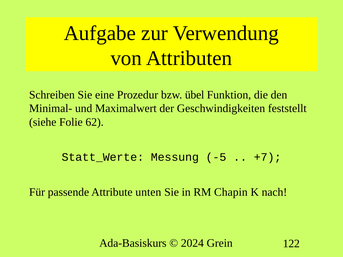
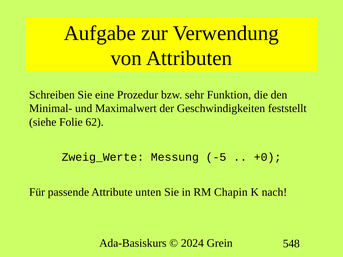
übel: übel -> sehr (195, 95)
Statt_Werte: Statt_Werte -> Zweig_Werte (103, 157)
+7: +7 -> +0 (268, 157)
122: 122 -> 548 (291, 244)
